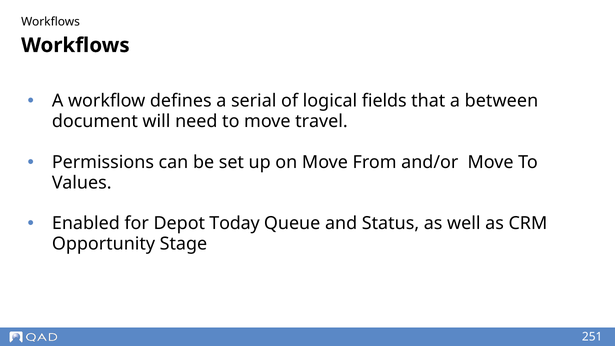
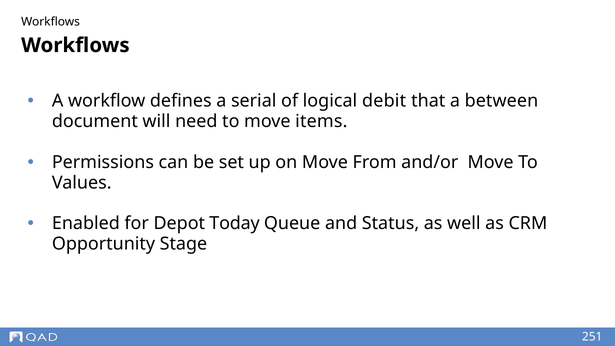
fields: fields -> debit (384, 101)
travel: travel -> items (321, 121)
